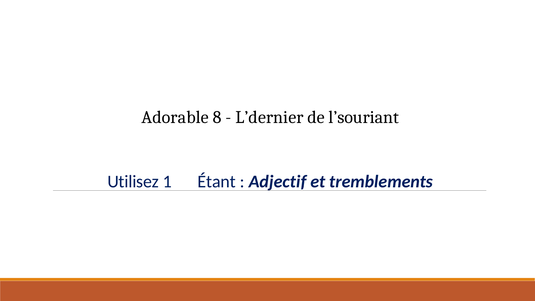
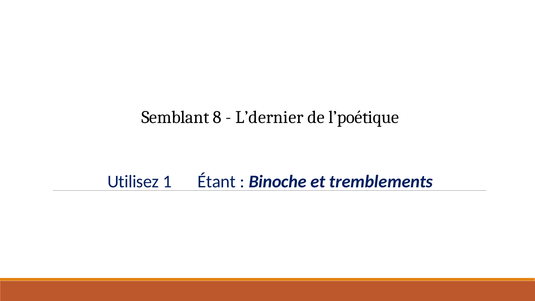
Adorable: Adorable -> Semblant (175, 117)
l’souriant: l’souriant -> l’poétique (364, 117)
Adjectif: Adjectif -> Binoche (278, 182)
